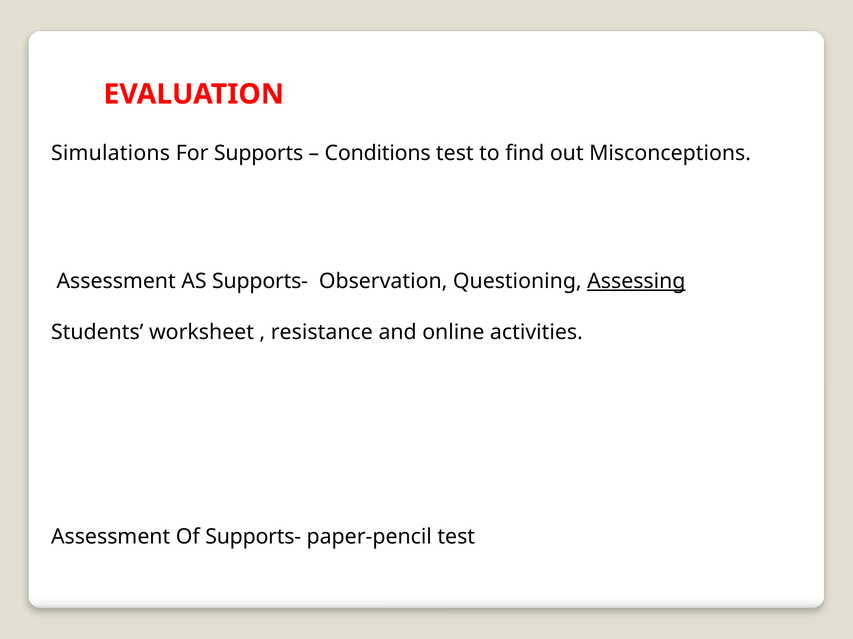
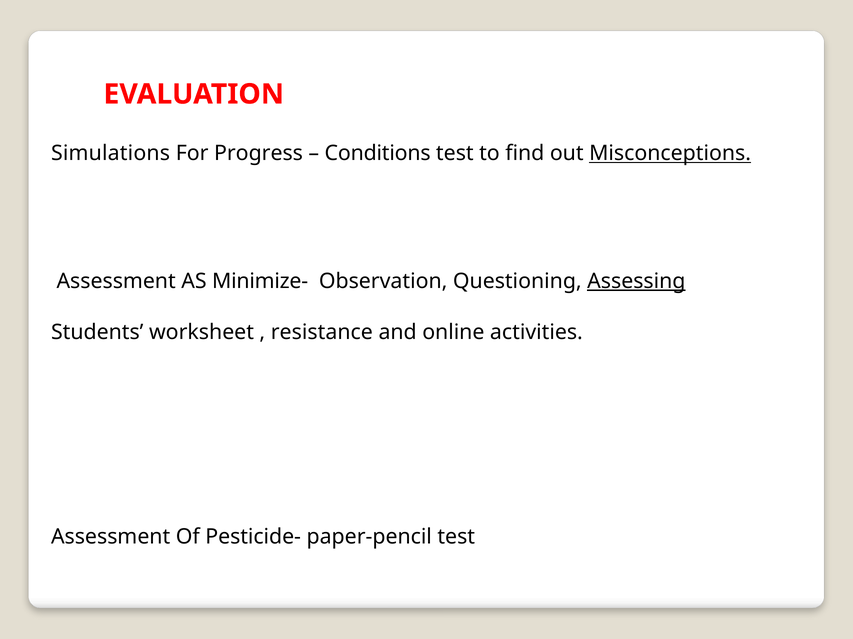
Supports: Supports -> Progress (259, 154)
Misconceptions underline: none -> present (670, 154)
AS Supports-: Supports- -> Minimize- (260, 281)
Of Supports-: Supports- -> Pesticide- (253, 537)
